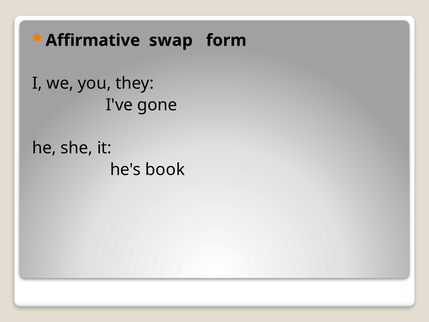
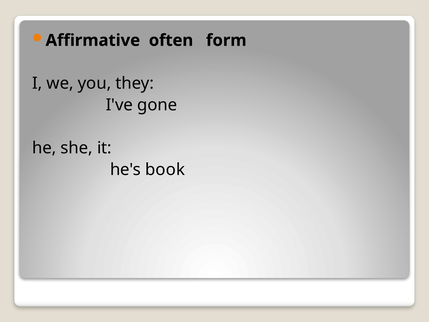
swap: swap -> often (171, 40)
